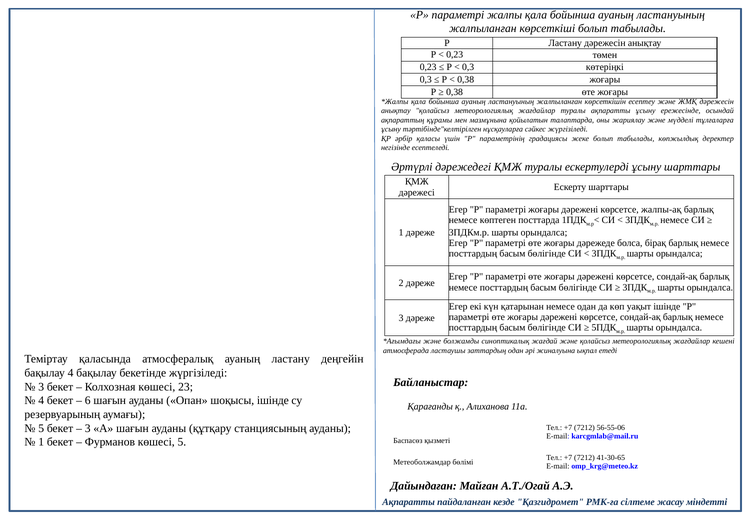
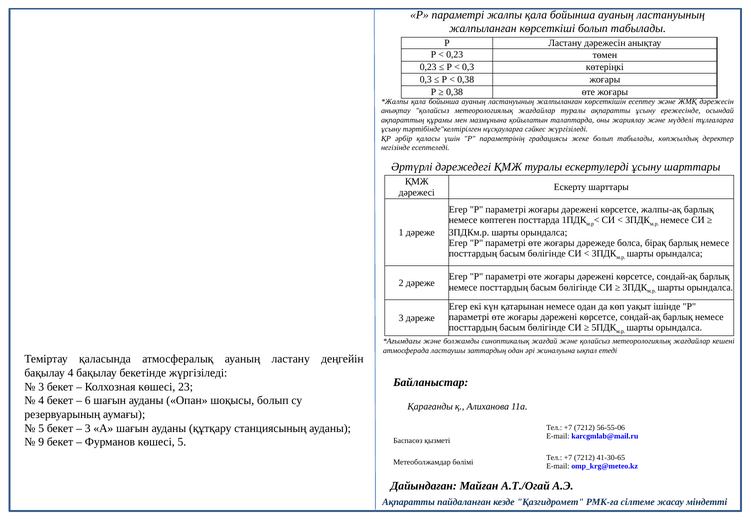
шоқысы ішінде: ішінде -> болып (273, 400)
1: 1 -> 9 (41, 442)
